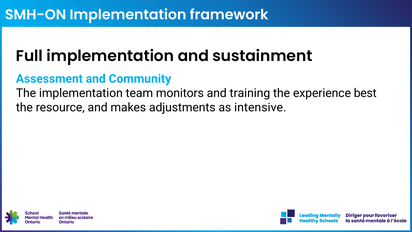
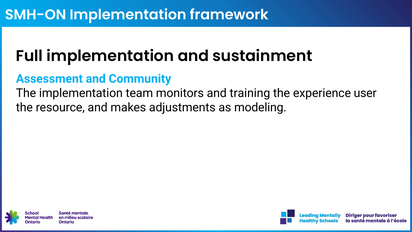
best: best -> user (365, 93)
intensive: intensive -> modeling (260, 108)
